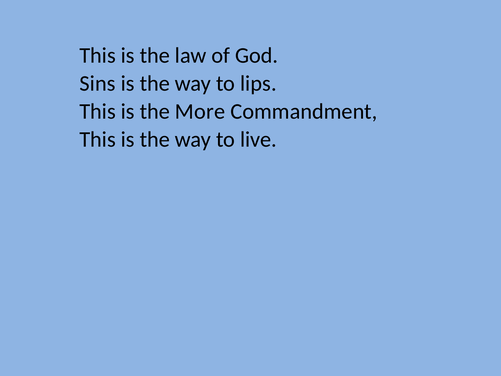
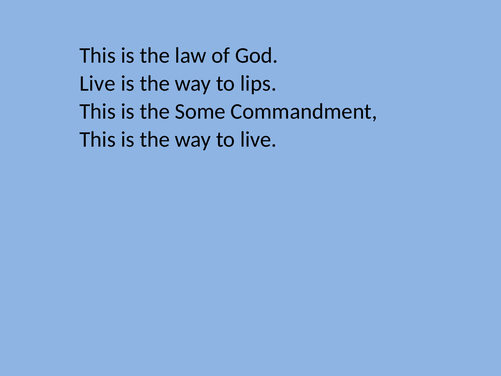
Sins: Sins -> Live (98, 83)
More: More -> Some (200, 111)
